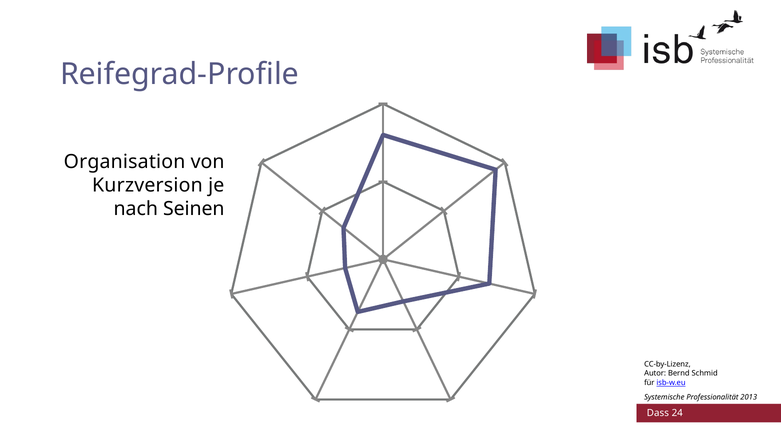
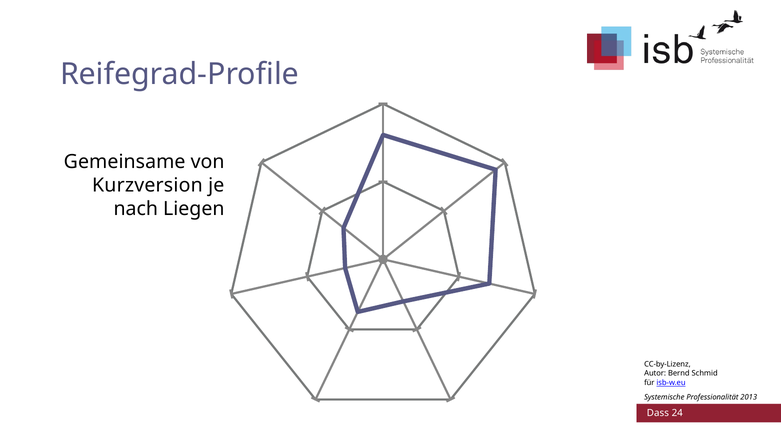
Organisation: Organisation -> Gemeinsame (125, 162)
Seinen: Seinen -> Liegen (194, 209)
